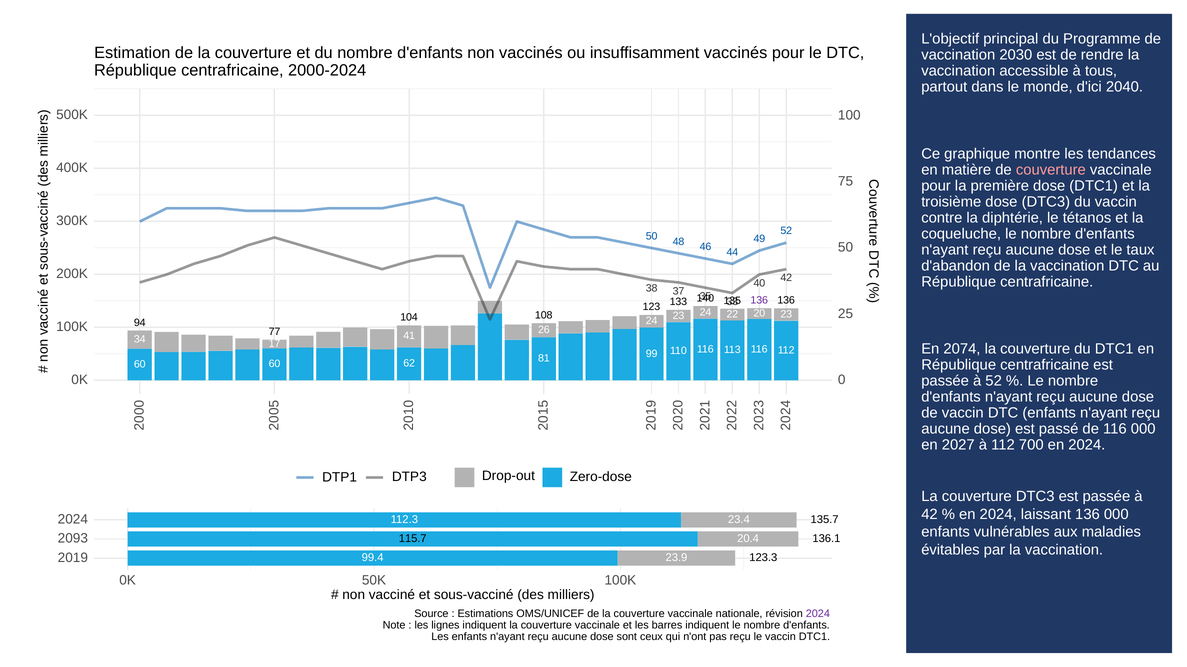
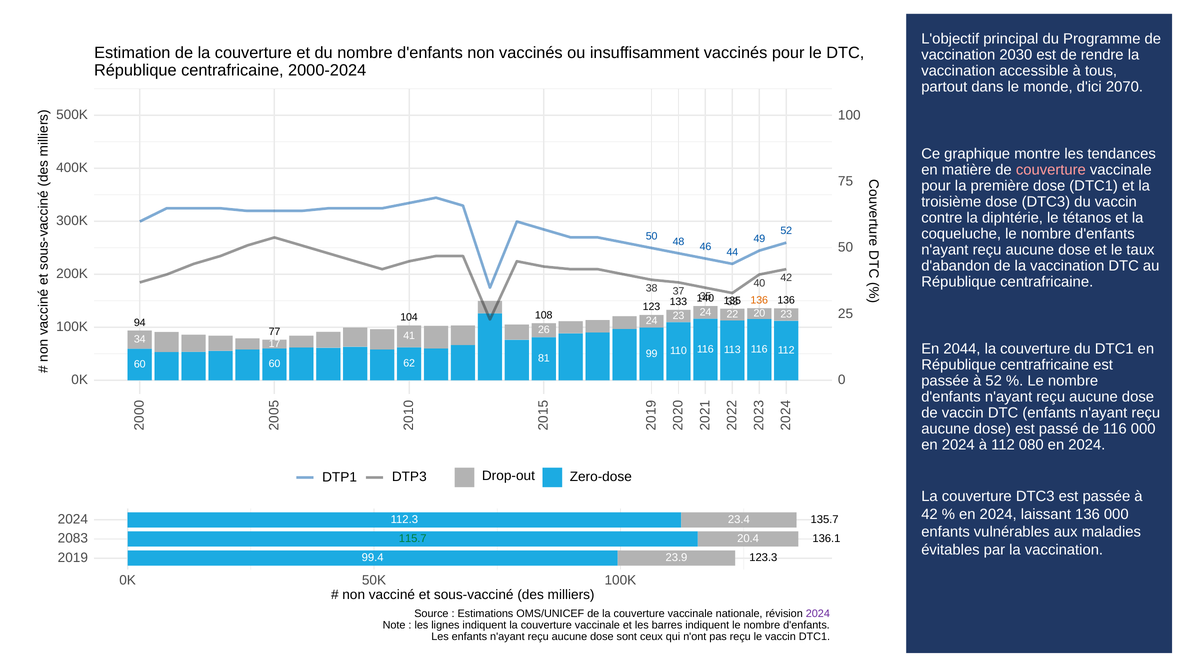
2040: 2040 -> 2070 (1124, 87)
136 colour: purple -> orange (759, 300)
2074: 2074 -> 2044 (962, 349)
2027: 2027 -> 2024 (958, 445)
700: 700 -> 080 (1031, 445)
2093: 2093 -> 2083 (73, 539)
115.7 colour: black -> green (413, 539)
